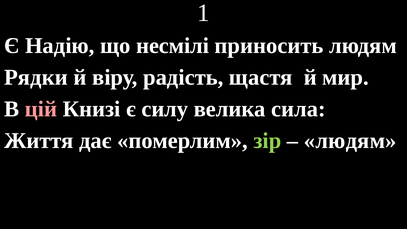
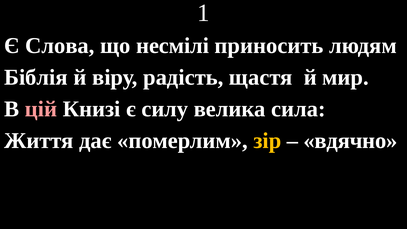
Надію: Надію -> Слова (60, 46)
Рядки: Рядки -> Біблія (36, 77)
зір colour: light green -> yellow (267, 141)
людям: людям -> вдячно (350, 141)
